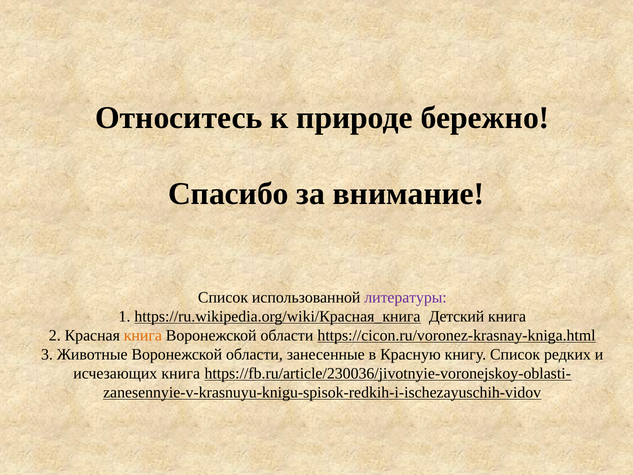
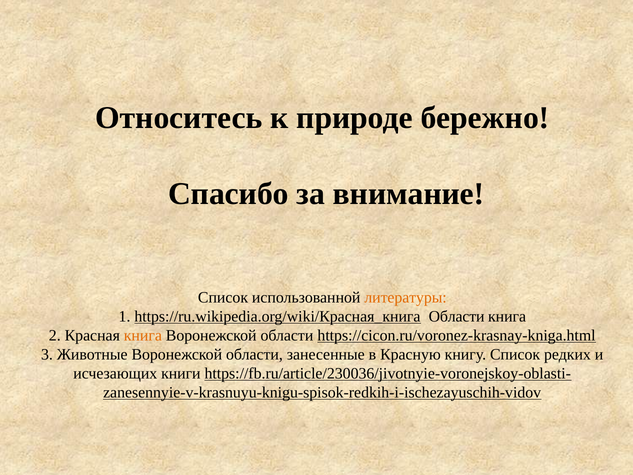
литературы colour: purple -> orange (406, 297)
https://ru.wikipedia.org/wiki/Красная_книга Детский: Детский -> Области (457, 316)
исчезающих книга: книга -> книги (181, 373)
